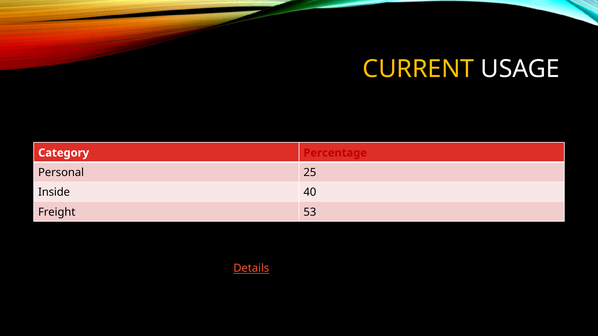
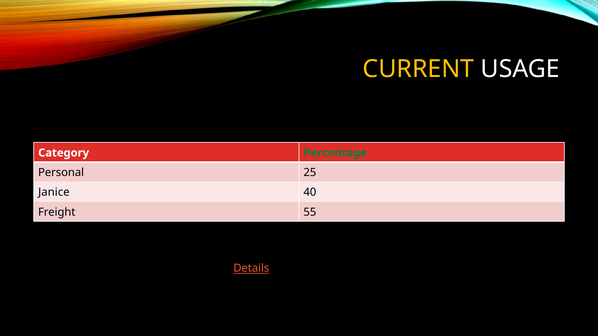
Percentage colour: red -> green (335, 153)
Inside: Inside -> Janice (54, 193)
53: 53 -> 55 (310, 212)
